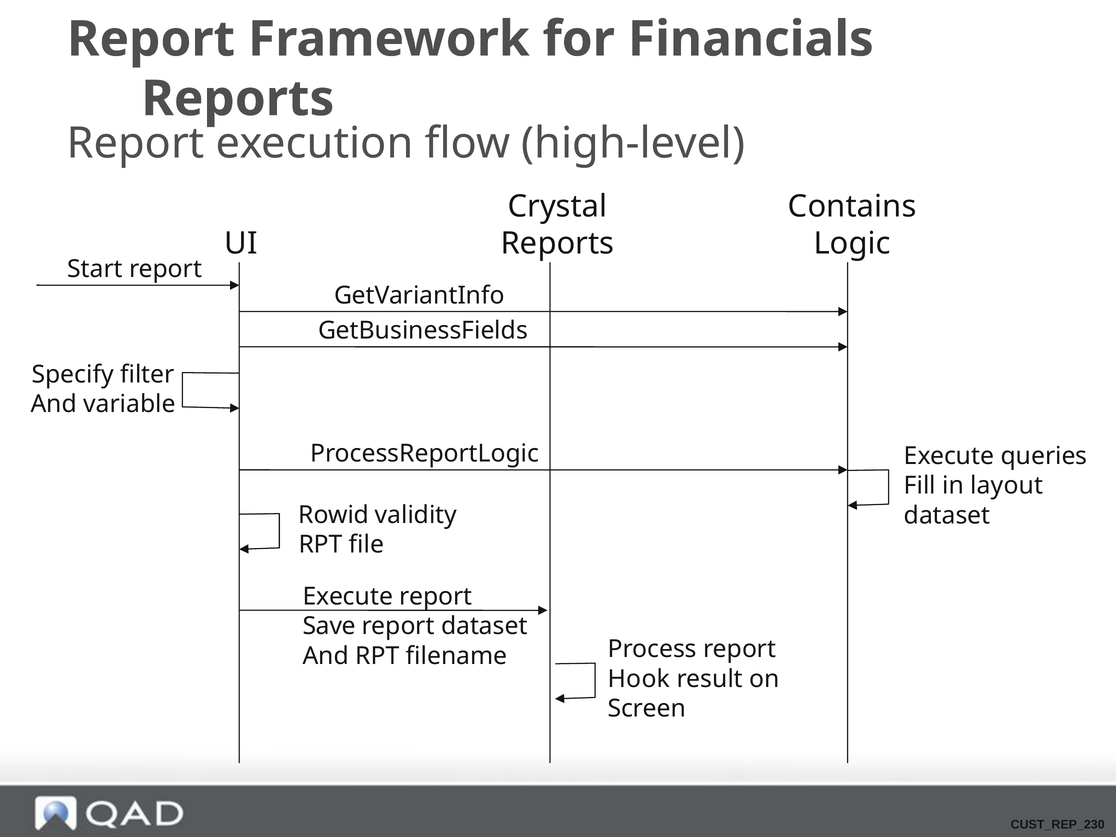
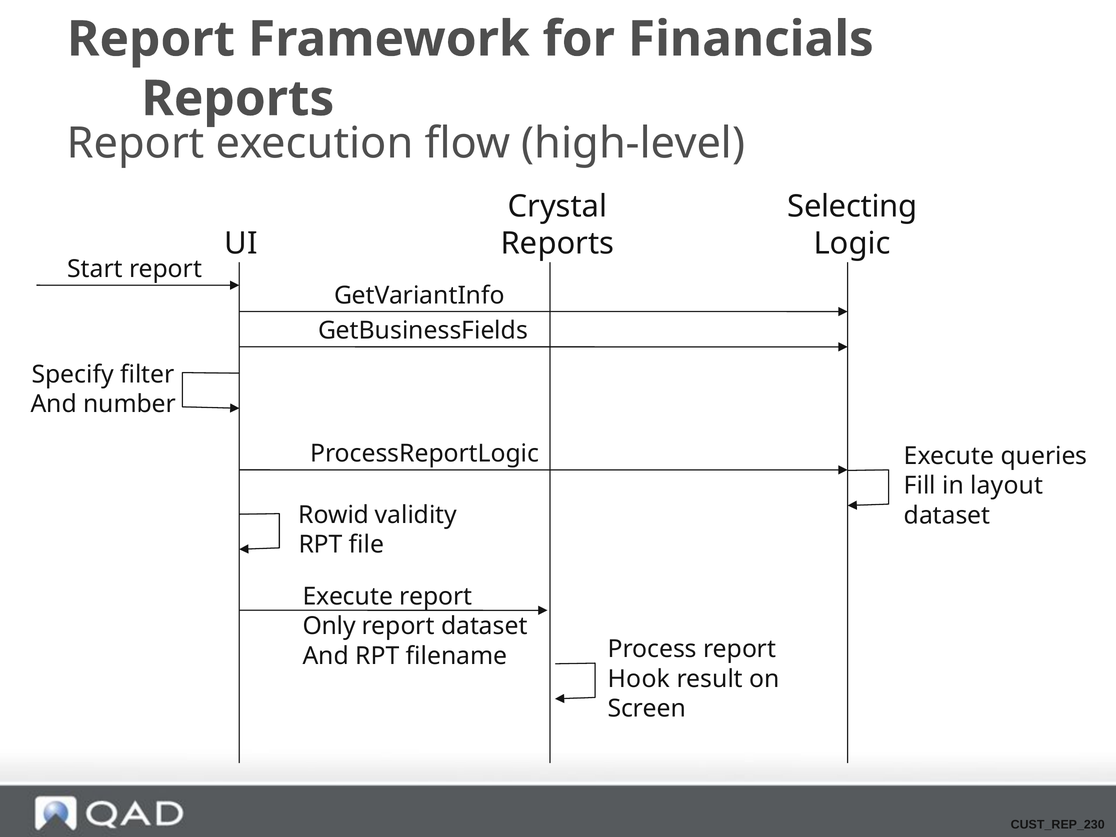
Contains: Contains -> Selecting (852, 206)
variable: variable -> number (130, 404)
Save: Save -> Only (329, 626)
